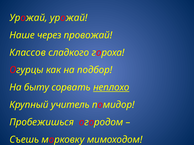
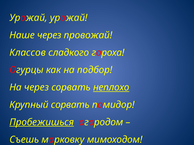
На быту: быту -> через (37, 88)
Крупный учитель: учитель -> сорвать (70, 105)
Пробежишься underline: none -> present (42, 123)
